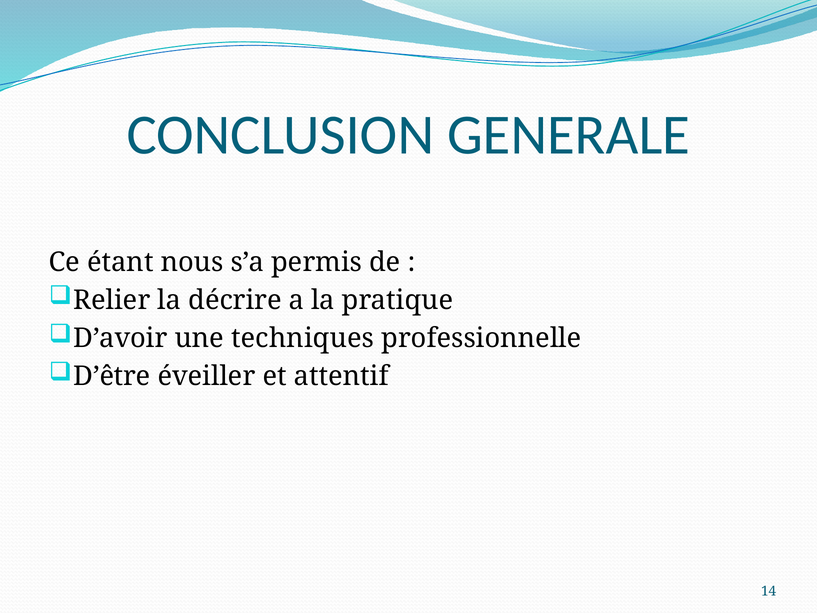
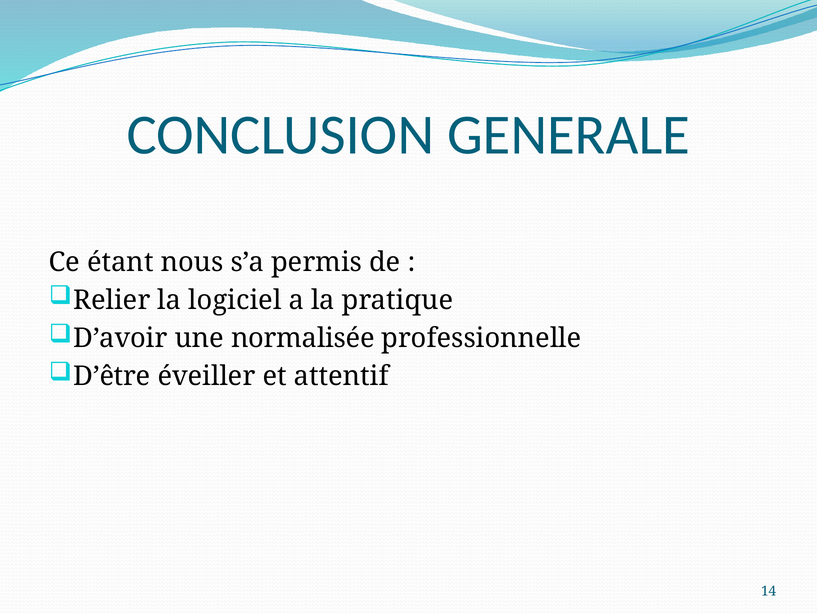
décrire: décrire -> logiciel (235, 300)
techniques: techniques -> normalisée (303, 338)
